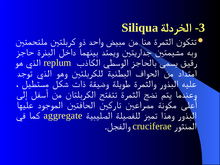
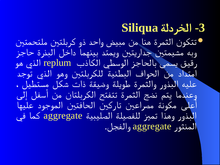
cruciferae: cruciferae -> aggregate (152, 126)
